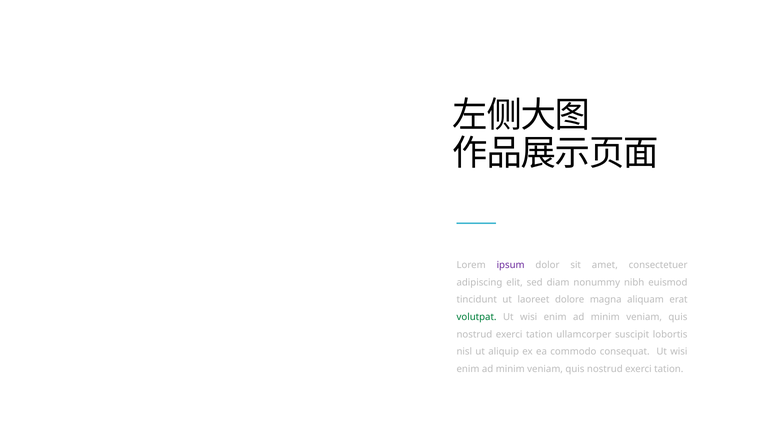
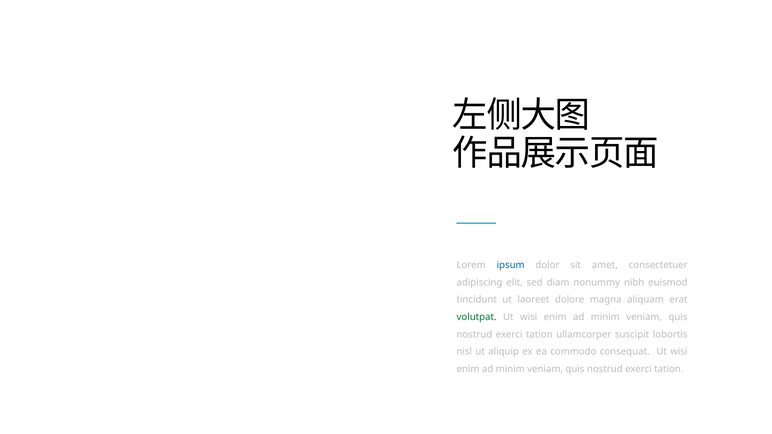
ipsum colour: purple -> blue (511, 265)
